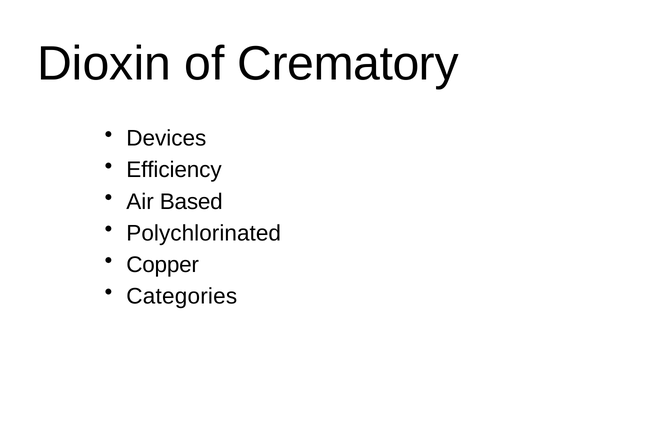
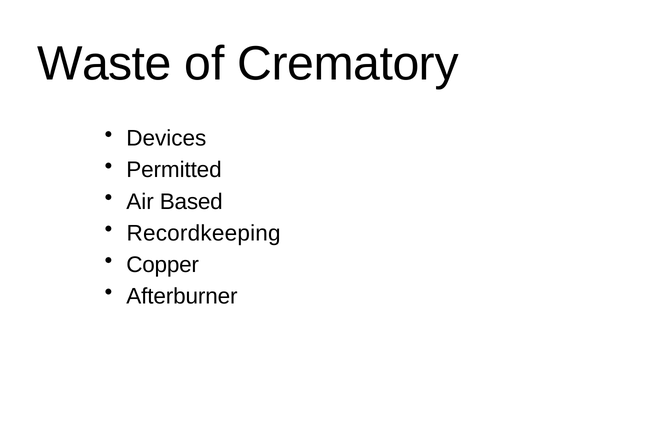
Dioxin: Dioxin -> Waste (104, 64)
Efficiency: Efficiency -> Permitted (174, 170)
Polychlorinated: Polychlorinated -> Recordkeeping (204, 233)
Categories: Categories -> Afterburner (182, 296)
